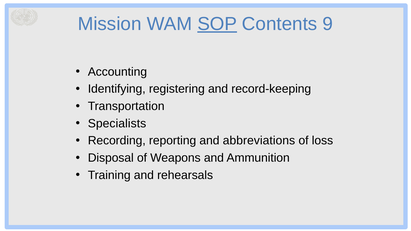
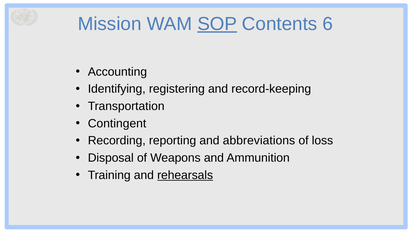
9: 9 -> 6 (328, 24)
Specialists: Specialists -> Contingent (117, 124)
rehearsals underline: none -> present (185, 175)
